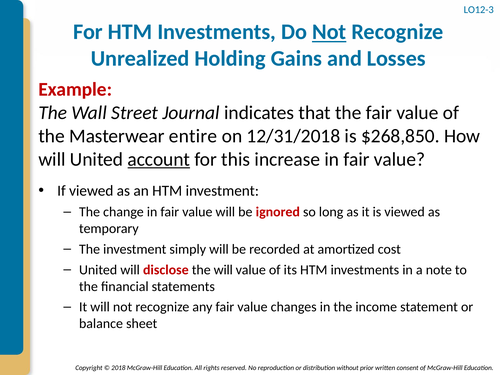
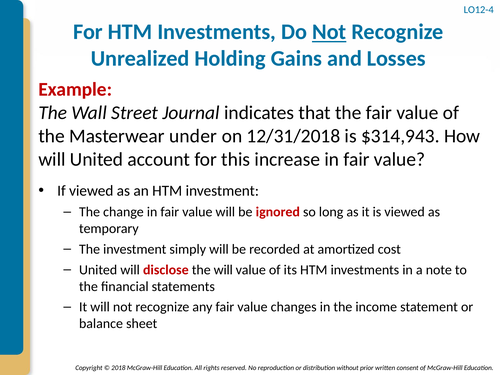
LO12-3: LO12-3 -> LO12-4 (479, 10)
entire: entire -> under (193, 136)
$268,850: $268,850 -> $314,943 (400, 136)
account underline: present -> none (159, 160)
